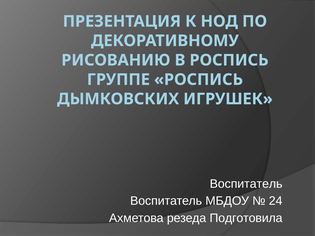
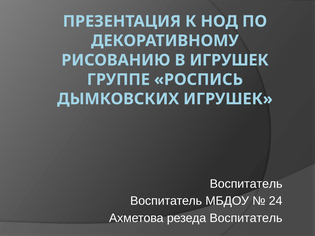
В РОСПИСЬ: РОСПИСЬ -> ИГРУШЕК (229, 60)
резеда Подготовила: Подготовила -> Воспитатель (246, 218)
